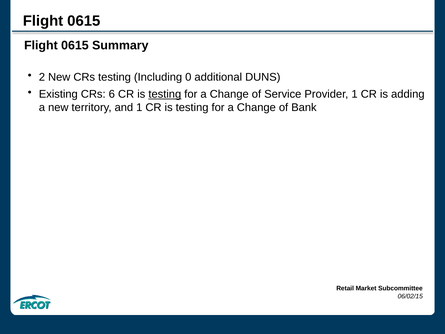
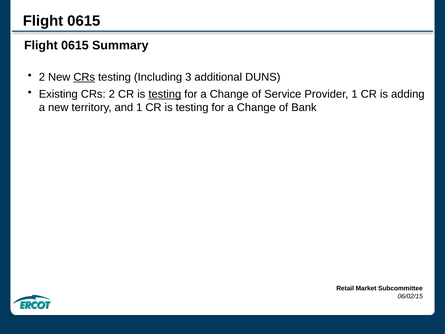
CRs underline: none -> present (84, 77)
0: 0 -> 3 (188, 77)
CRs 6: 6 -> 2 (112, 94)
